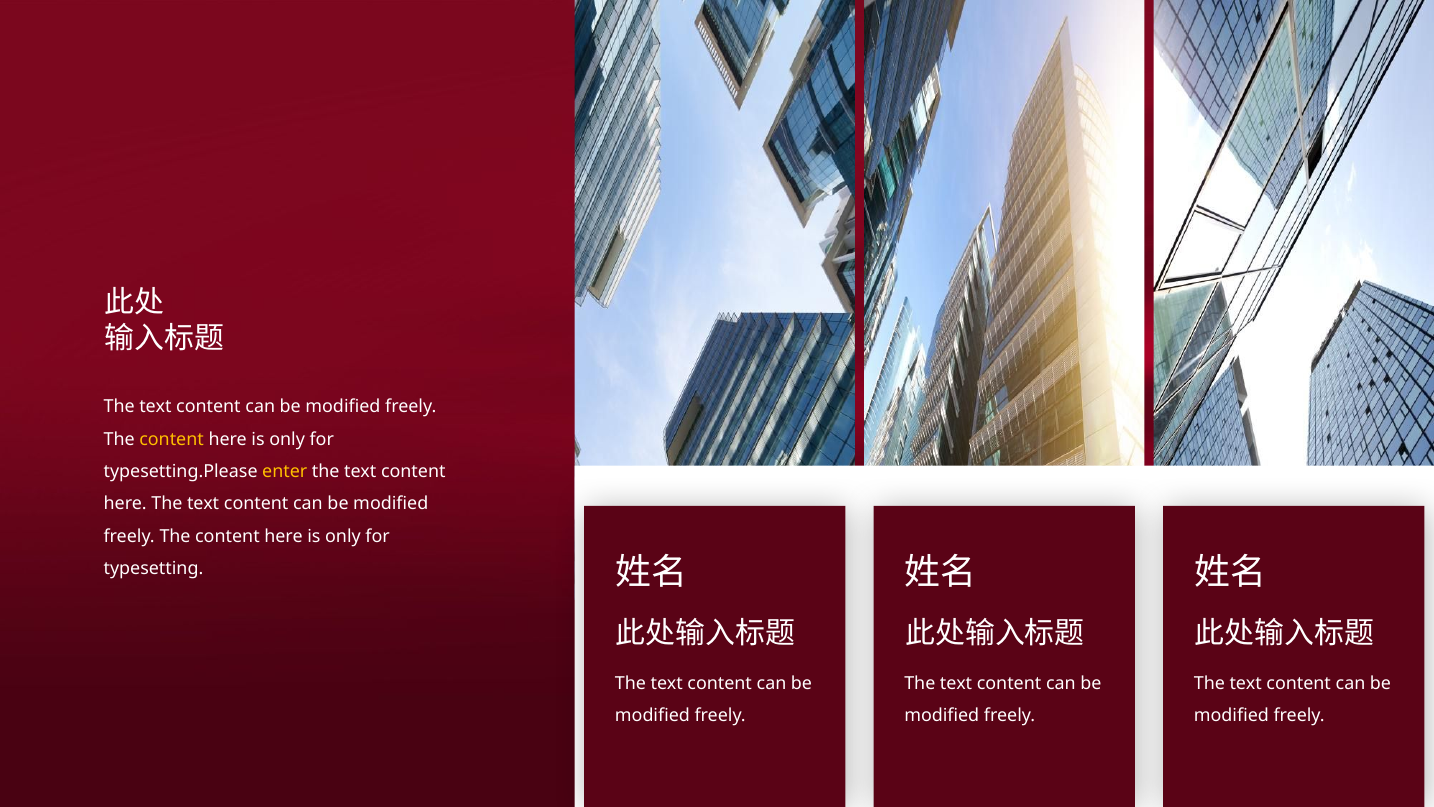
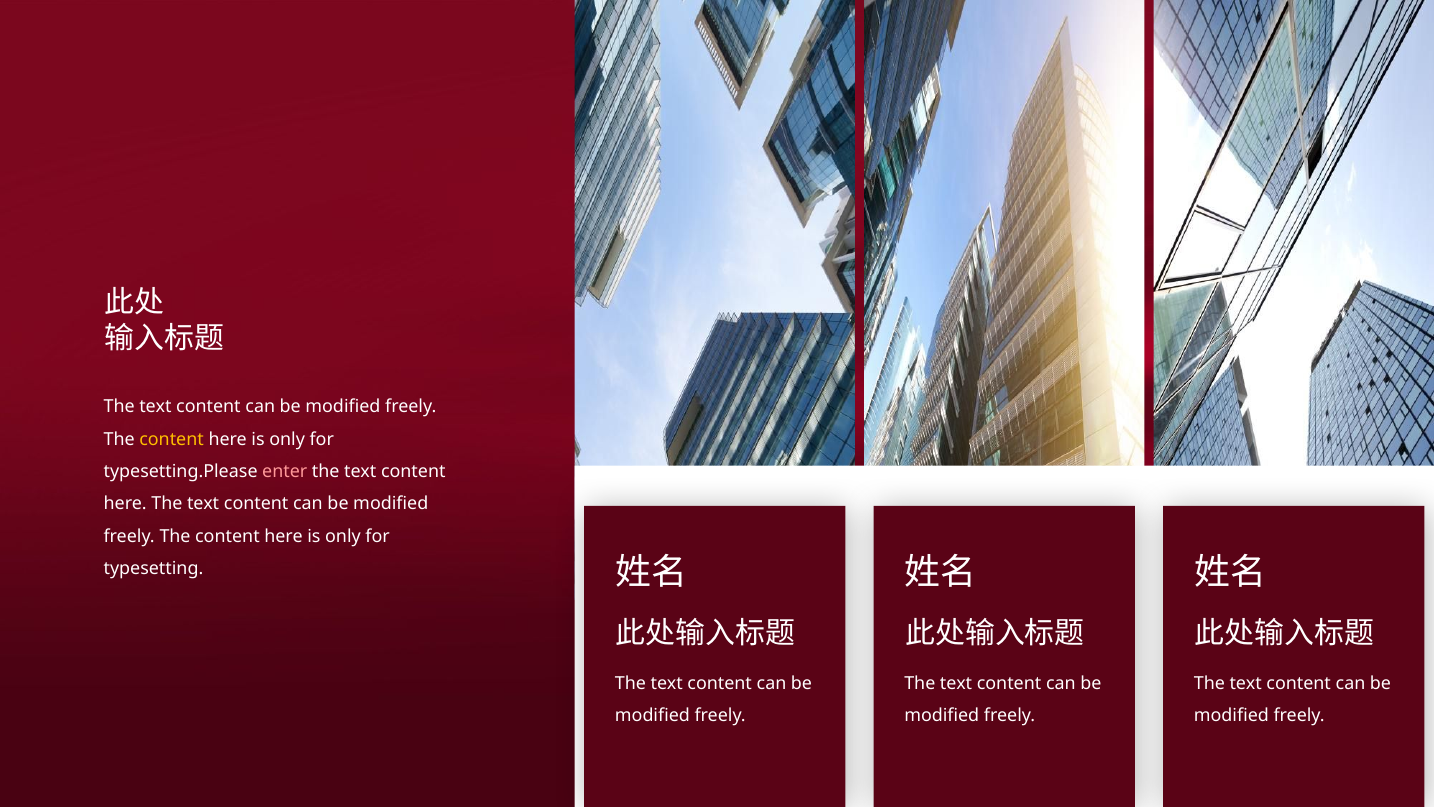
enter colour: yellow -> pink (285, 471)
